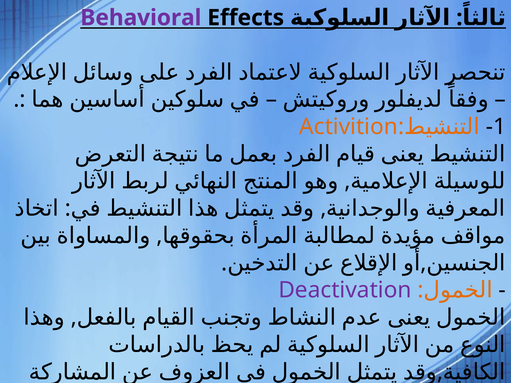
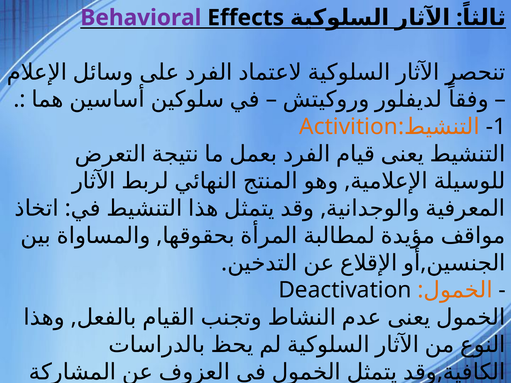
Deactivation colour: purple -> black (345, 290)
